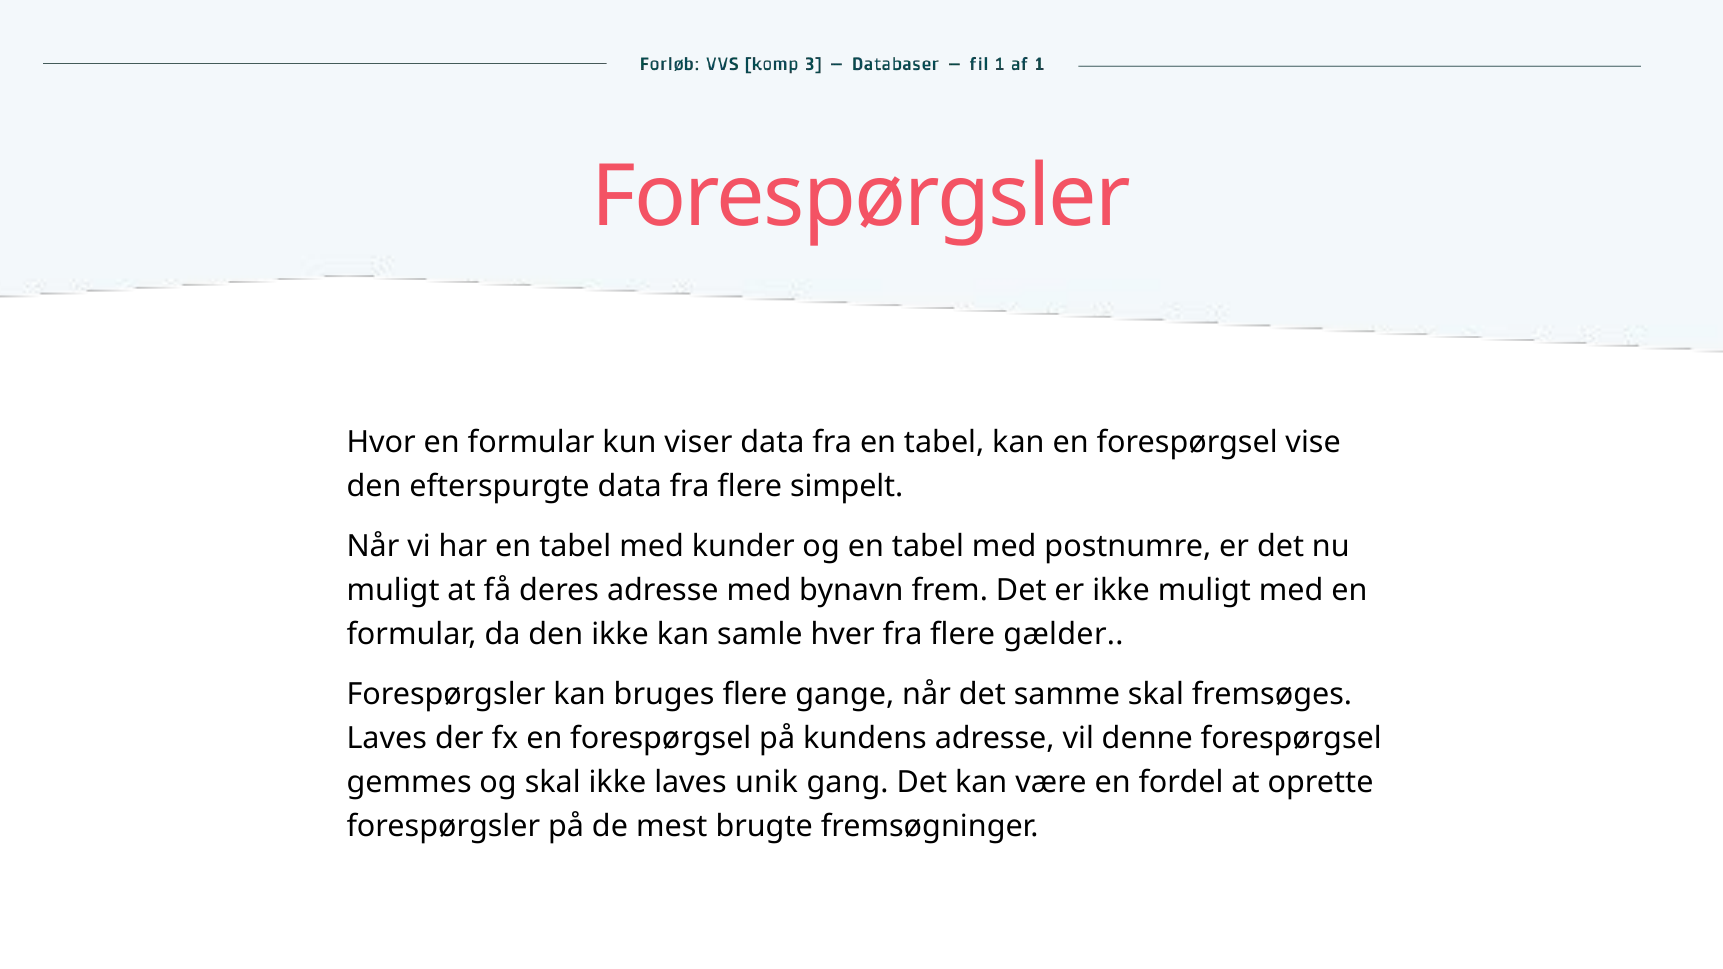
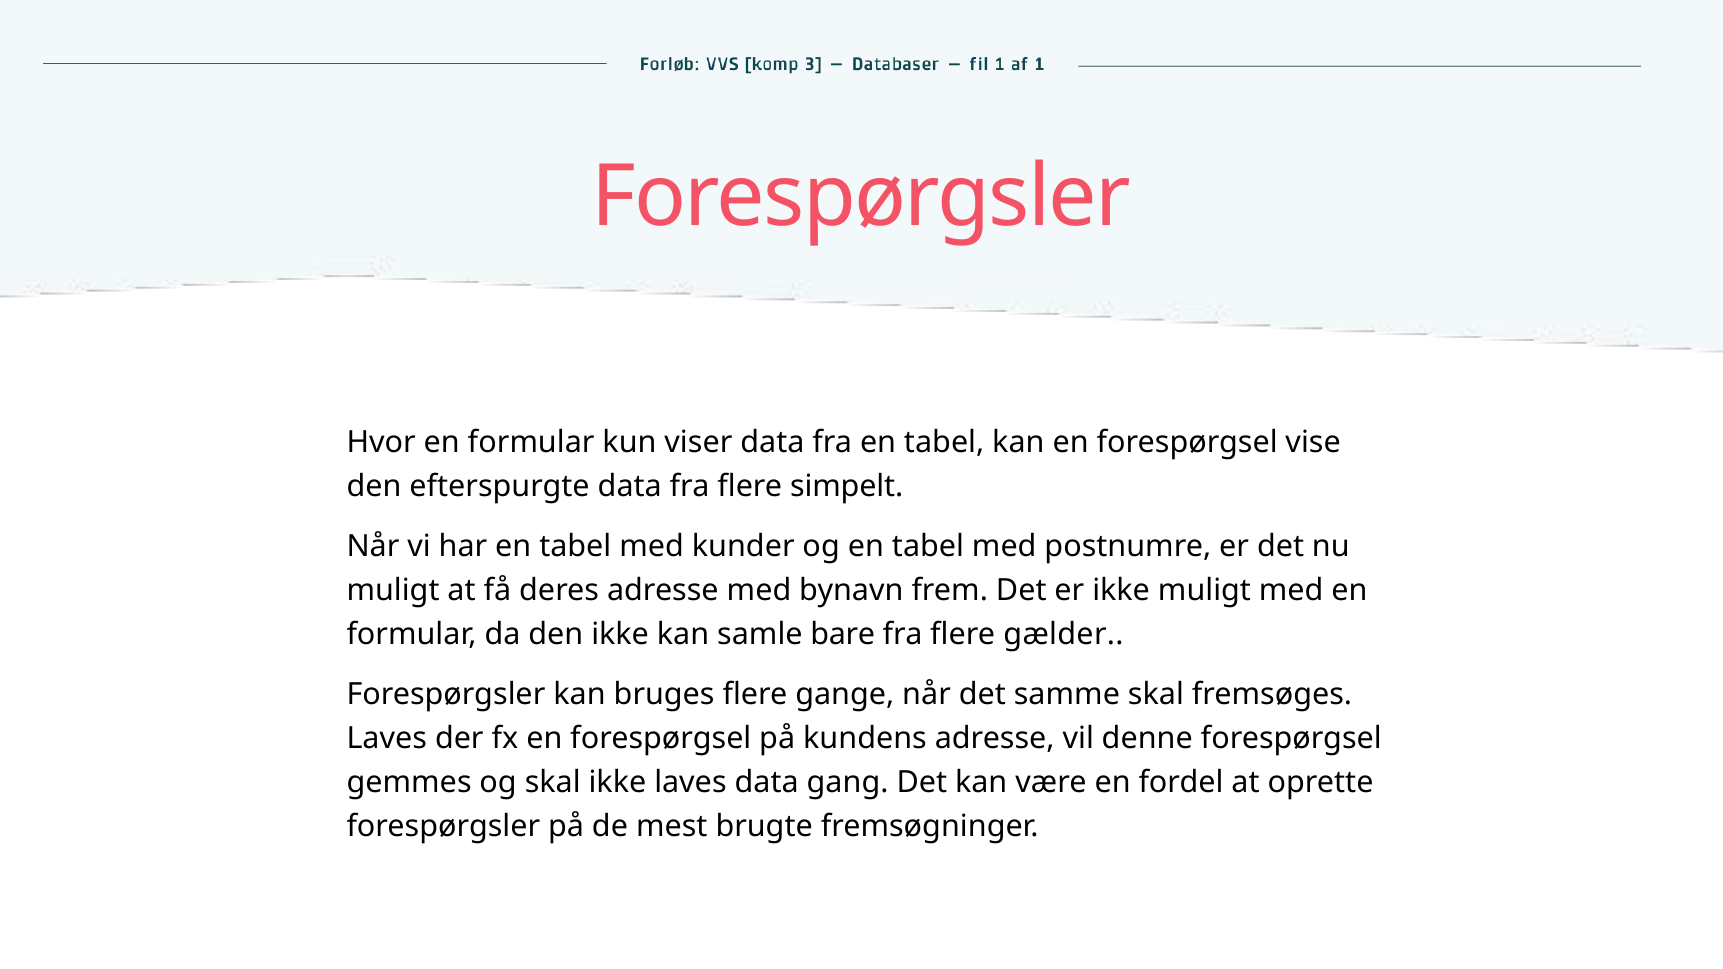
hver: hver -> bare (843, 635)
laves unik: unik -> data (767, 783)
